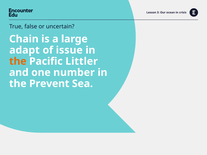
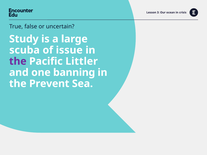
Chain: Chain -> Study (24, 39)
adapt: adapt -> scuba (24, 50)
the colour: orange -> purple (18, 61)
number: number -> banning (74, 73)
